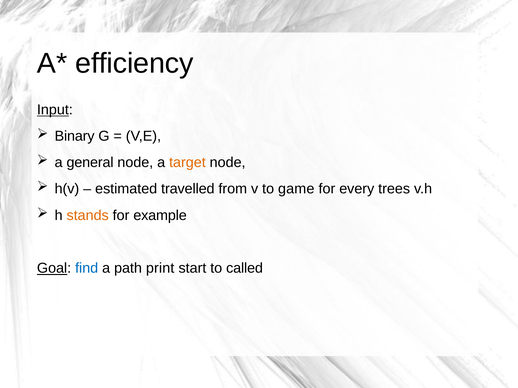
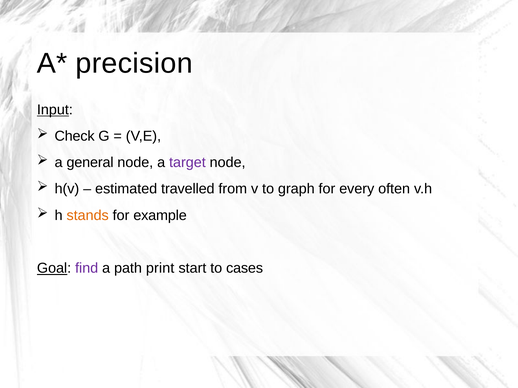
efficiency: efficiency -> precision (134, 63)
Binary: Binary -> Check (75, 136)
target colour: orange -> purple (187, 163)
game: game -> graph (296, 189)
trees: trees -> often (394, 189)
find colour: blue -> purple (87, 268)
called: called -> cases (245, 268)
